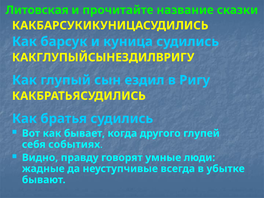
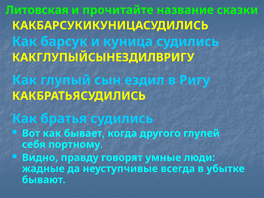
событиях: событиях -> портному (74, 144)
